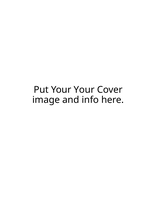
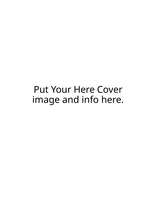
Your Your: Your -> Here (84, 90)
